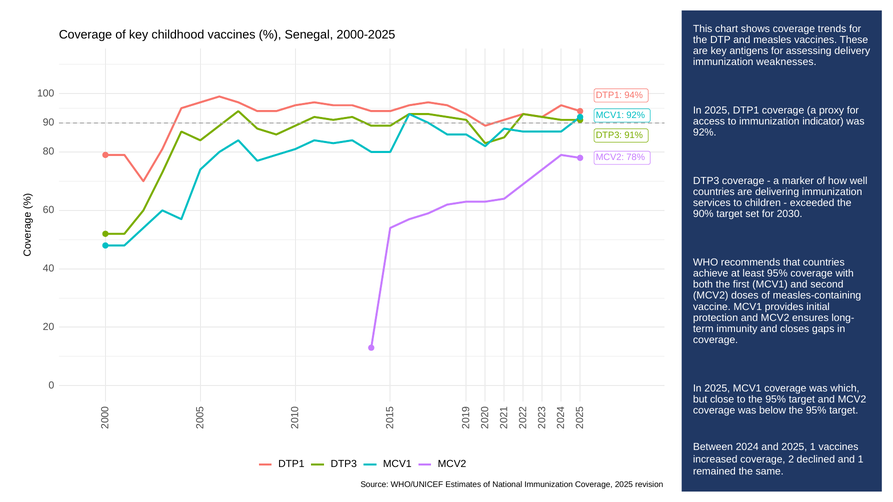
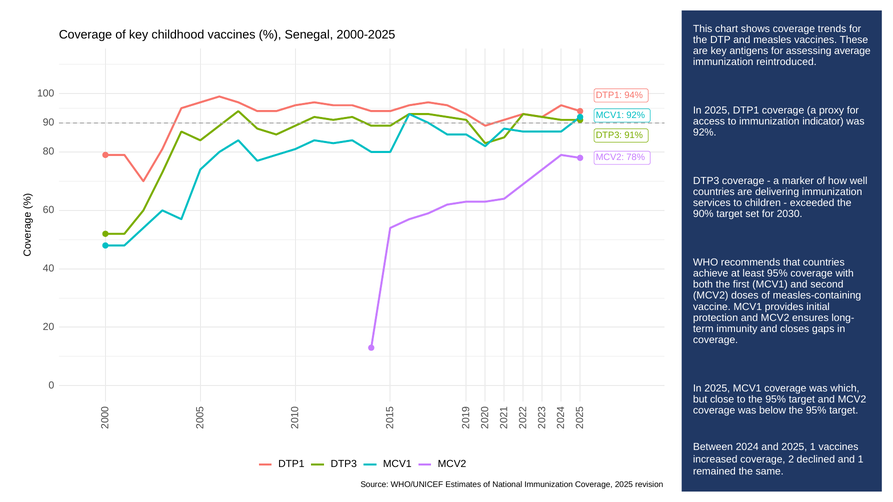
delivery: delivery -> average (852, 51)
weaknesses: weaknesses -> reintroduced (786, 62)
